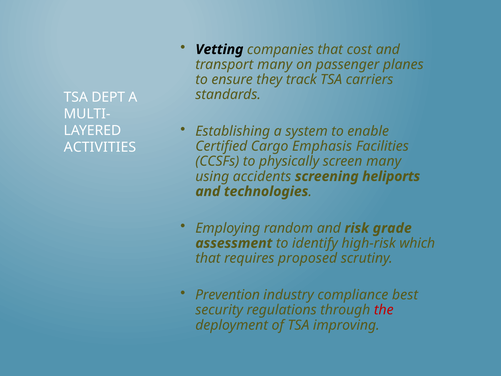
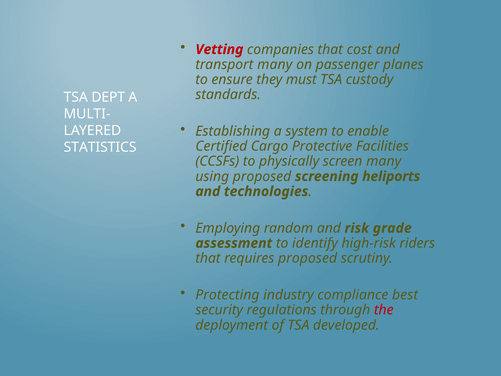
Vetting colour: black -> red (219, 49)
track: track -> must (301, 79)
carriers: carriers -> custody (370, 79)
Emphasis: Emphasis -> Protective (322, 146)
ACTIVITIES: ACTIVITIES -> STATISTICS (100, 147)
using accidents: accidents -> proposed (262, 176)
which: which -> riders (417, 243)
Prevention: Prevention -> Protecting (227, 295)
improving: improving -> developed (346, 325)
